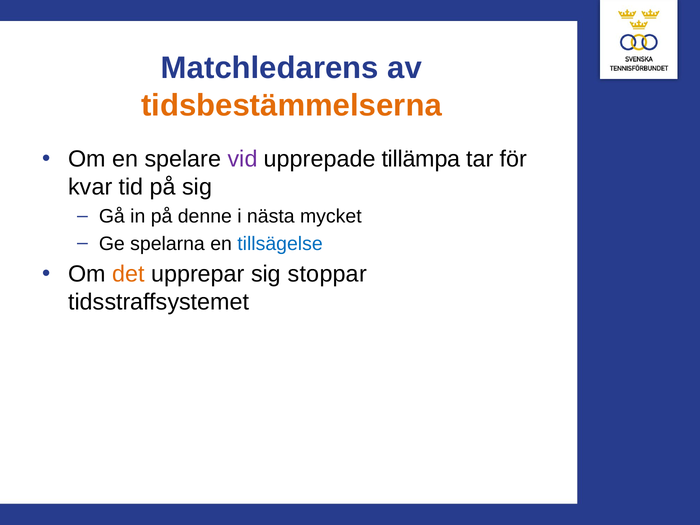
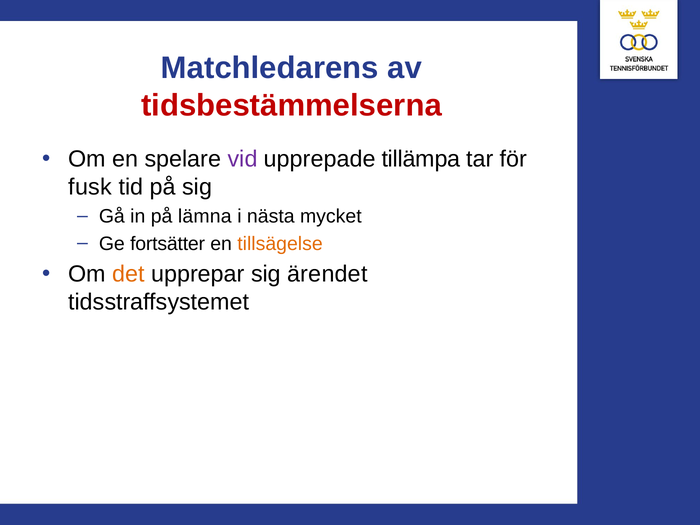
tidsbestämmelserna colour: orange -> red (291, 105)
kvar: kvar -> fusk (90, 187)
denne: denne -> lämna (205, 216)
spelarna: spelarna -> fortsätter (168, 244)
tillsägelse colour: blue -> orange (280, 244)
stoppar: stoppar -> ärendet (327, 274)
